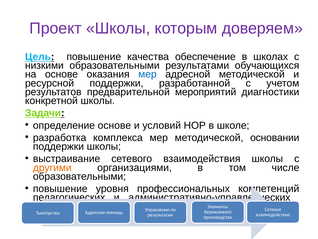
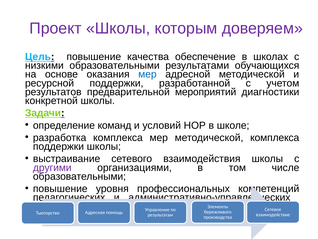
определение основе: основе -> команд (114, 125)
методической основании: основании -> комплекса (275, 137)
другими colour: orange -> purple (52, 167)
